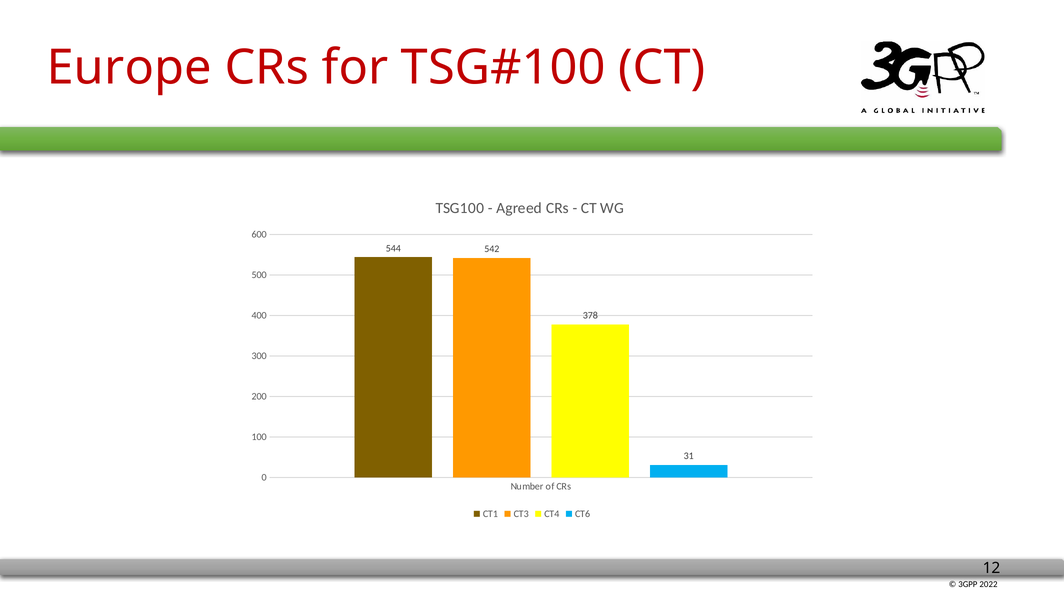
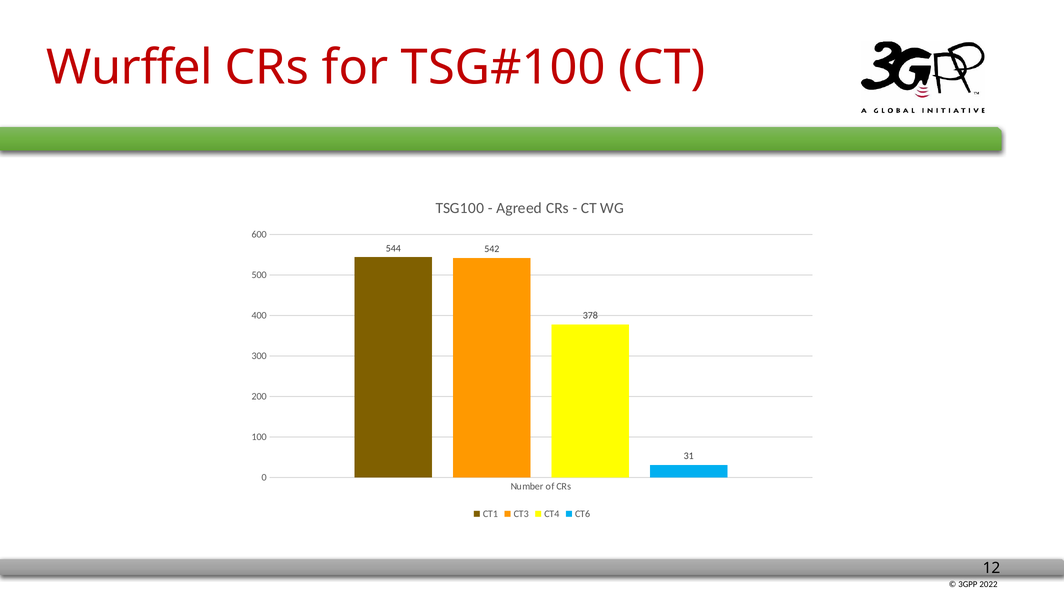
Europe: Europe -> Wurffel (130, 67)
